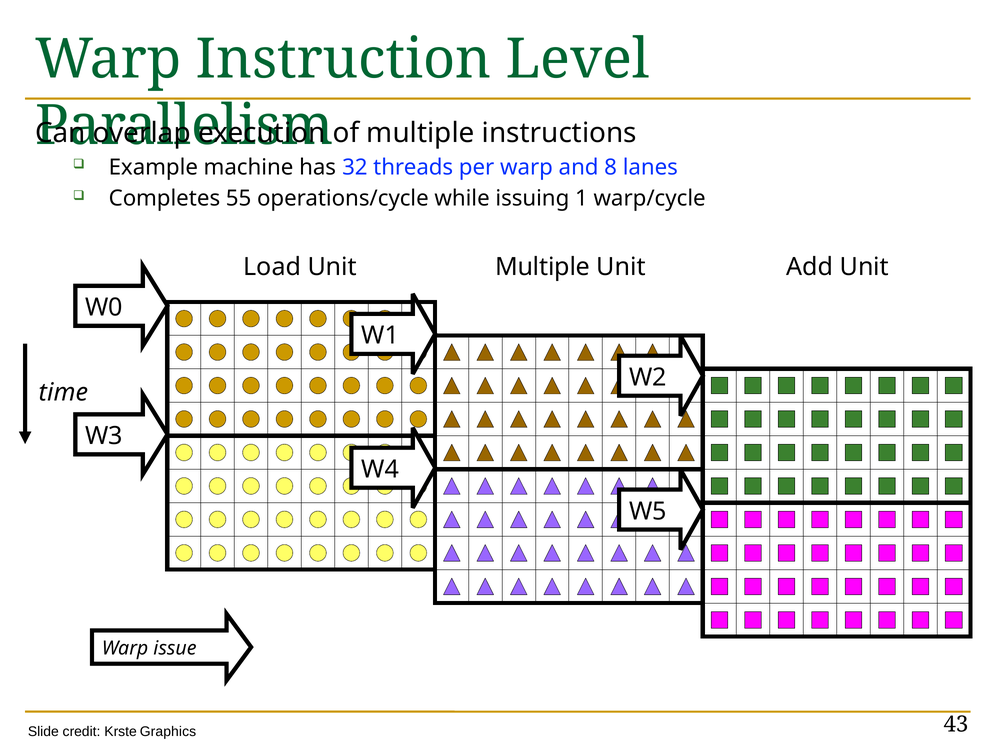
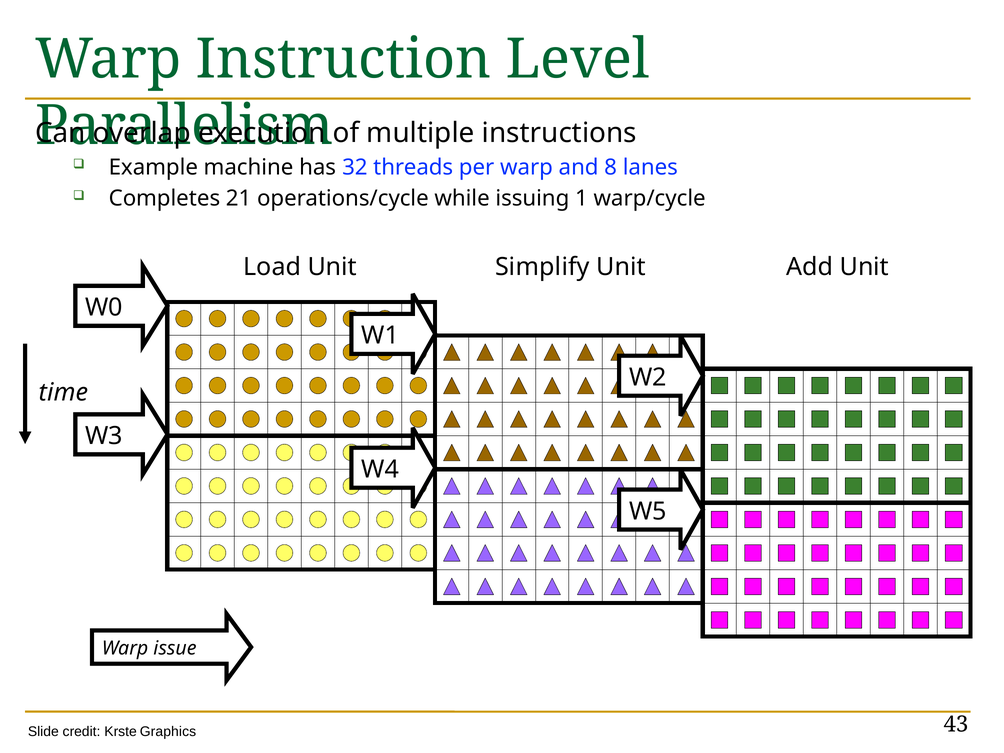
55: 55 -> 21 (239, 199)
Unit Multiple: Multiple -> Simplify (542, 267)
